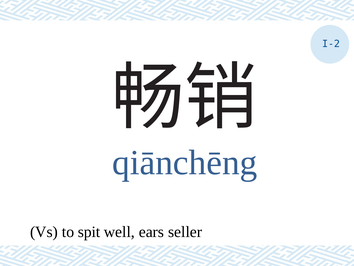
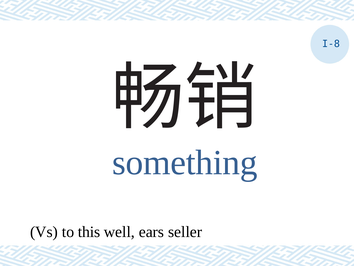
I-2: I-2 -> I-8 (331, 44)
qiānchēng: qiānchēng -> something (185, 162)
spit: spit -> this (89, 231)
